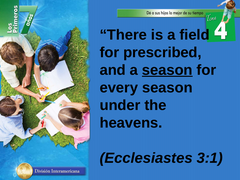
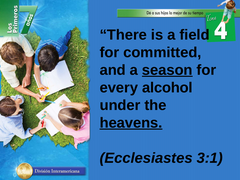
prescribed: prescribed -> committed (162, 52)
every season: season -> alcohol (167, 88)
heavens underline: none -> present (131, 123)
